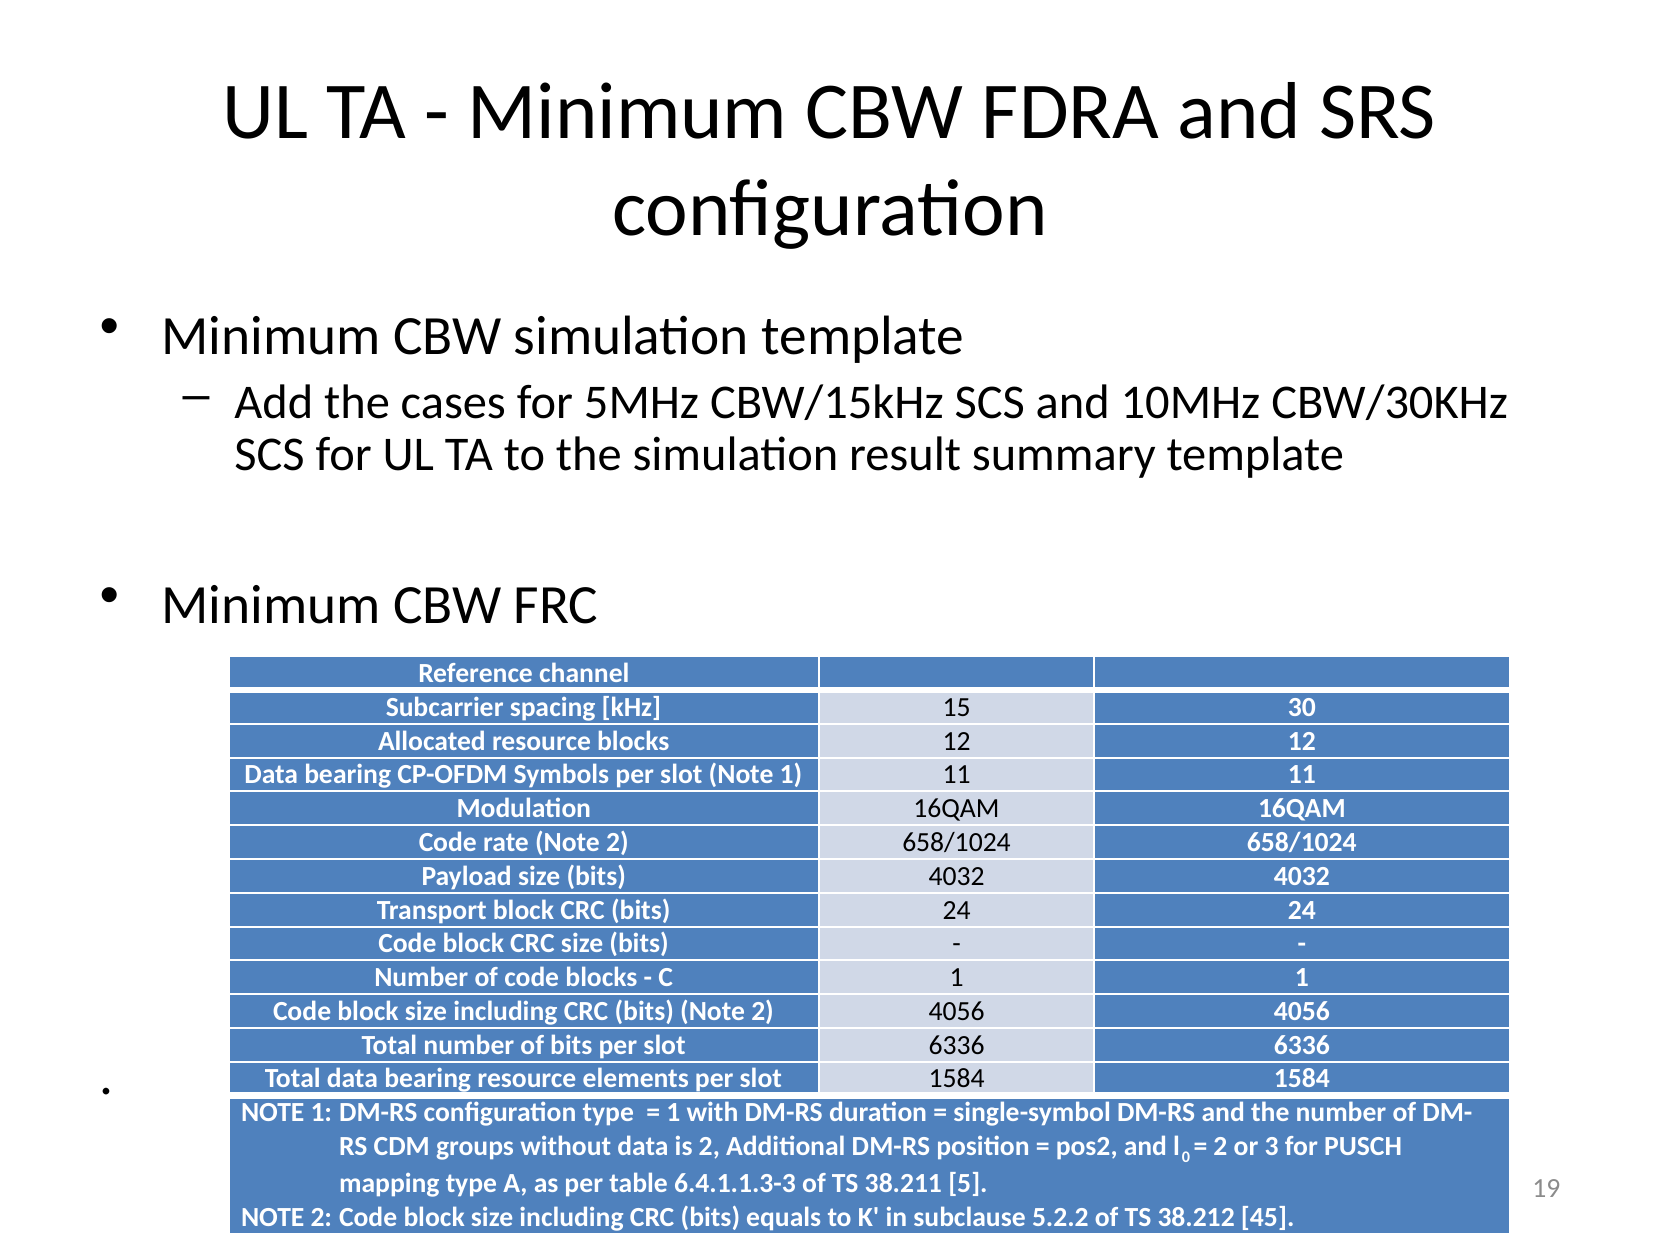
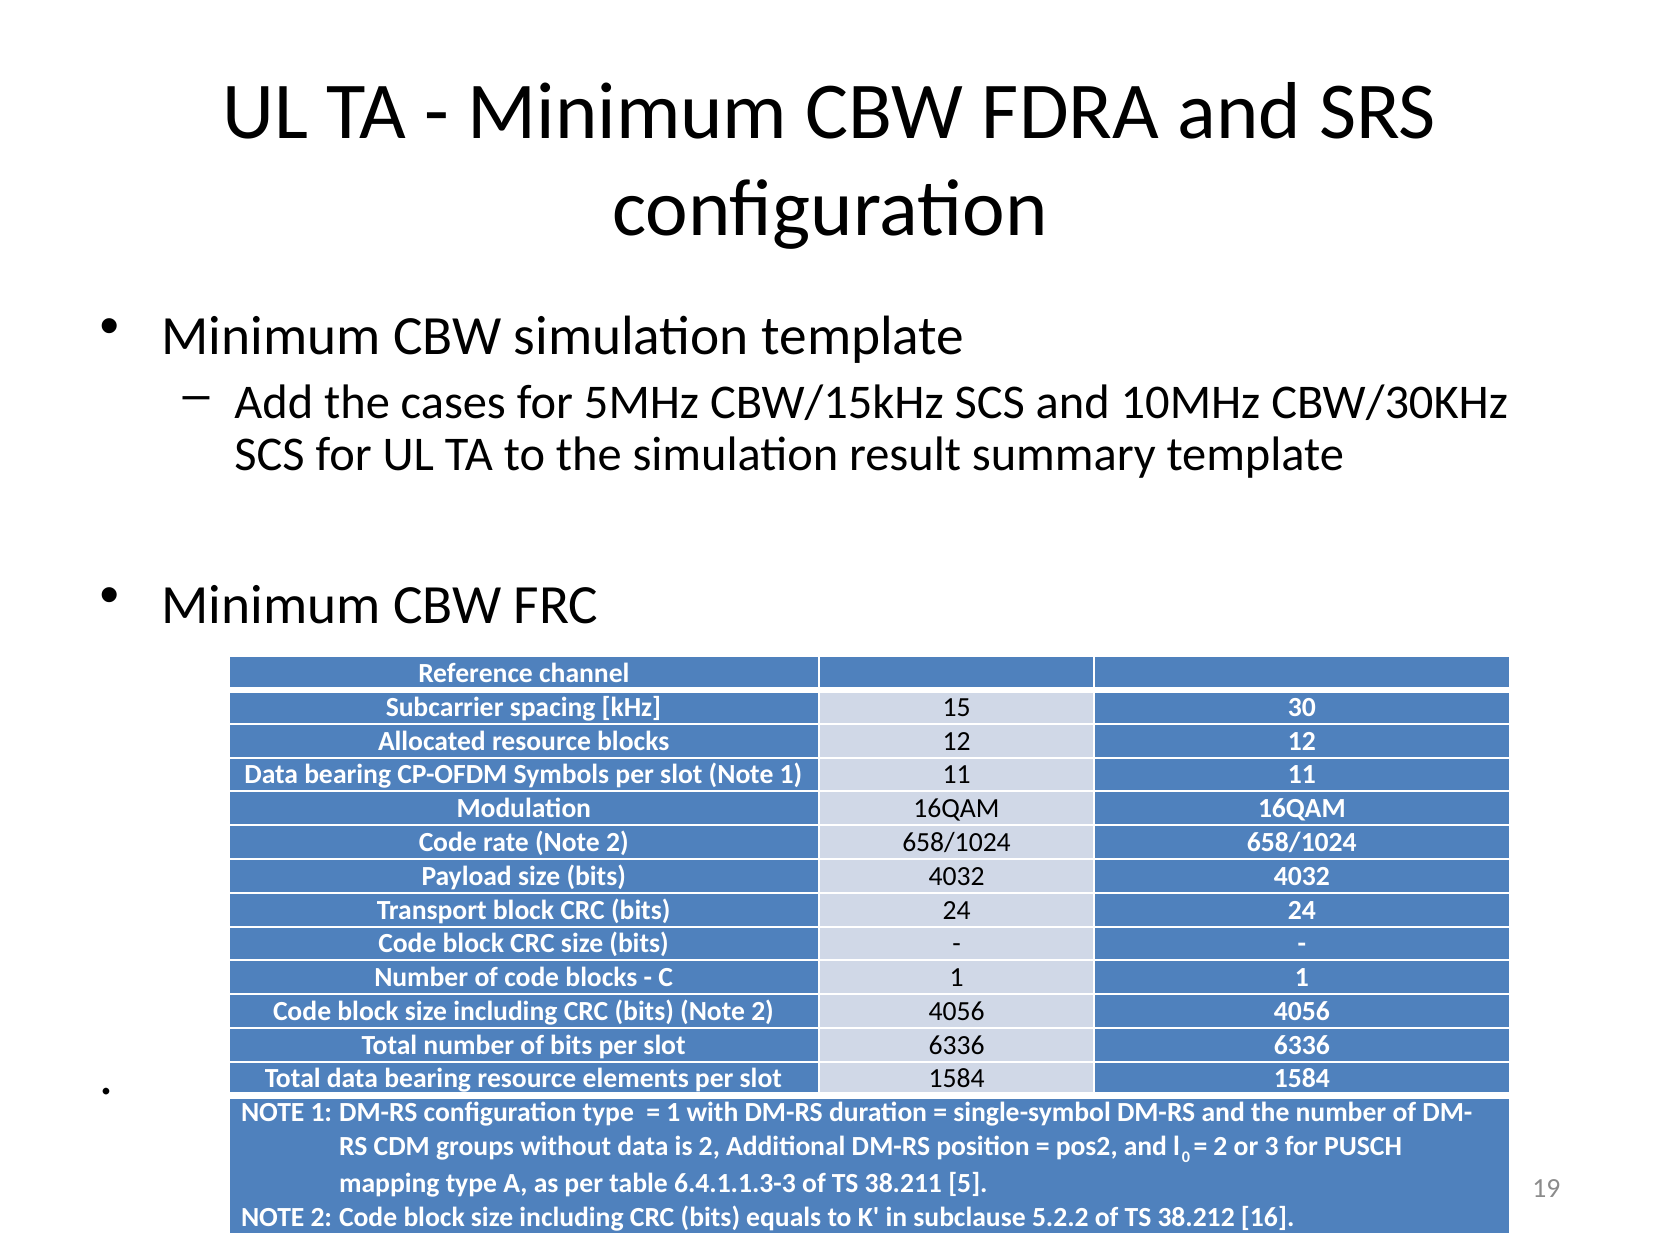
45: 45 -> 16 (1268, 1218)
